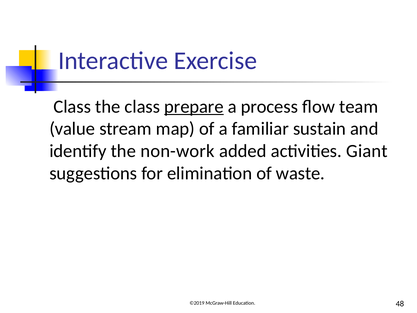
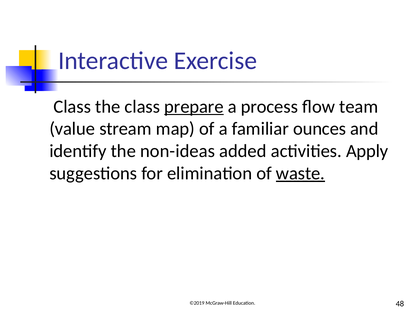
sustain: sustain -> ounces (320, 129)
non-work: non-work -> non-ideas (178, 151)
Giant: Giant -> Apply (367, 151)
waste underline: none -> present (300, 173)
